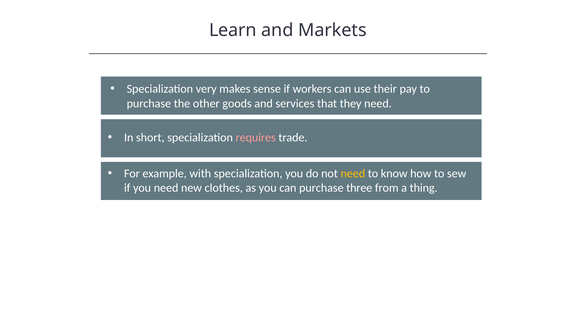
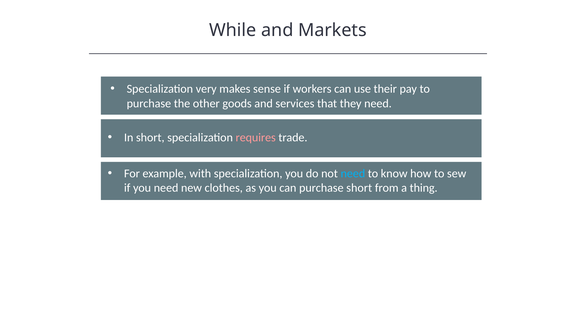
Learn: Learn -> While (233, 30)
need colour: yellow -> light blue (353, 173)
purchase three: three -> short (359, 188)
